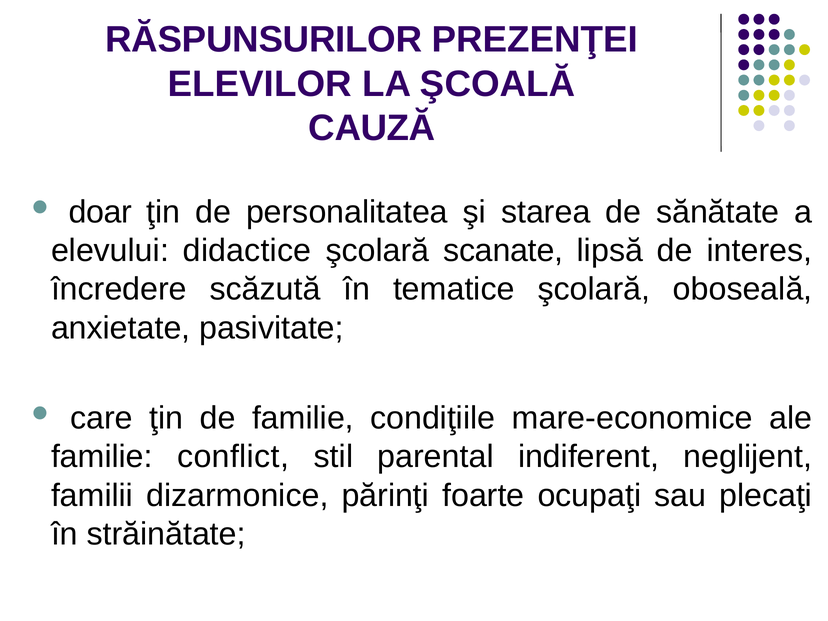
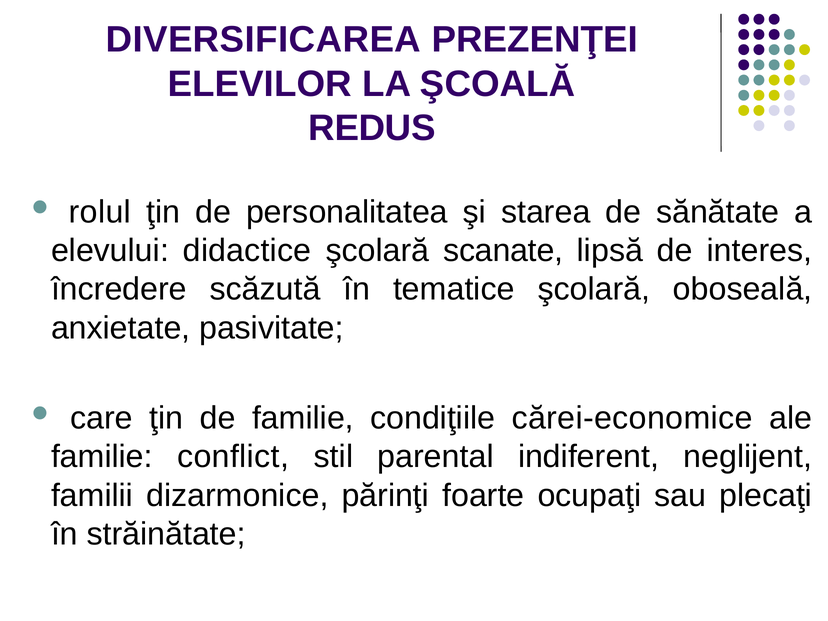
RĂSPUNSURILOR: RĂSPUNSURILOR -> DIVERSIFICAREA (263, 40)
CAUZĂ: CAUZĂ -> REDUS (372, 128)
doar: doar -> rolul (100, 212)
mare-economice: mare-economice -> cărei-economice (632, 418)
